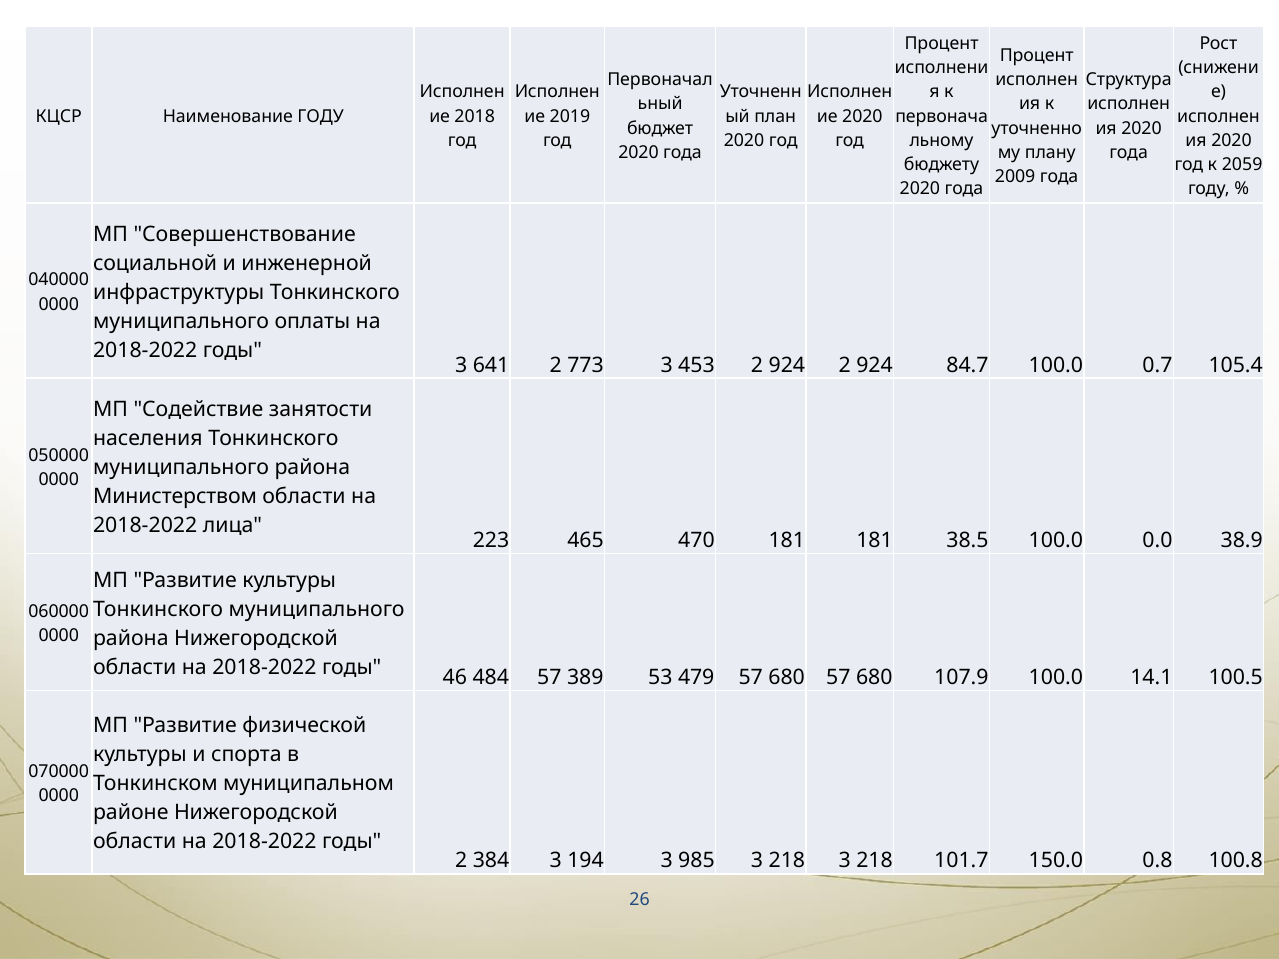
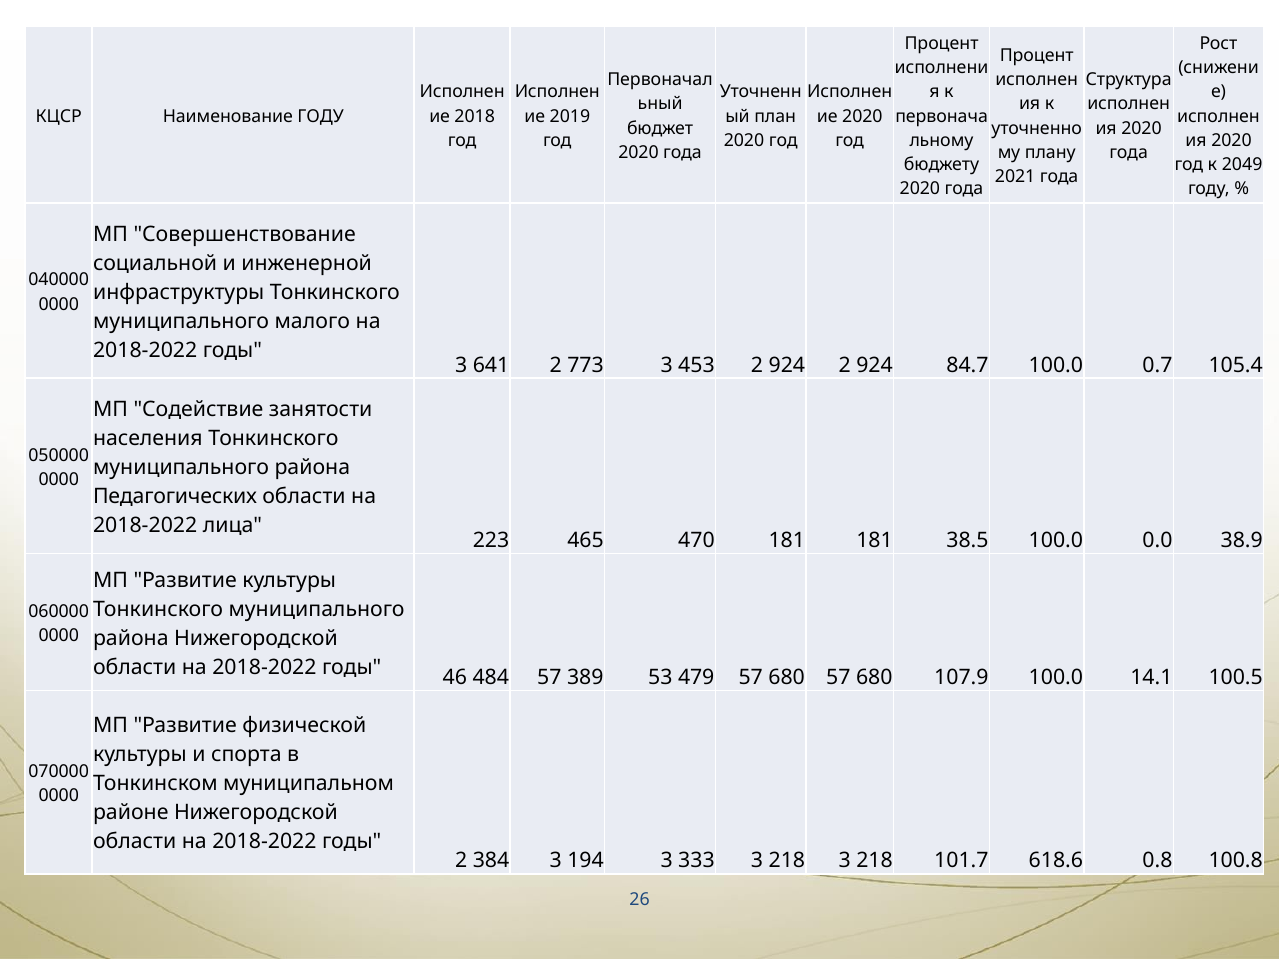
2059: 2059 -> 2049 (1242, 164)
2009: 2009 -> 2021 (1015, 177)
оплаты: оплаты -> малого (312, 321)
Министерством: Министерством -> Педагогических (175, 497)
985: 985 -> 333 (696, 861)
150.0: 150.0 -> 618.6 (1056, 861)
